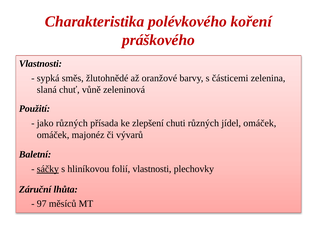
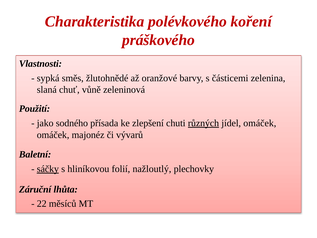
jako různých: různých -> sodného (72, 123)
různých underline: none -> present (203, 123)
folií vlastnosti: vlastnosti -> nažloutlý (152, 169)
97: 97 -> 22 (42, 204)
